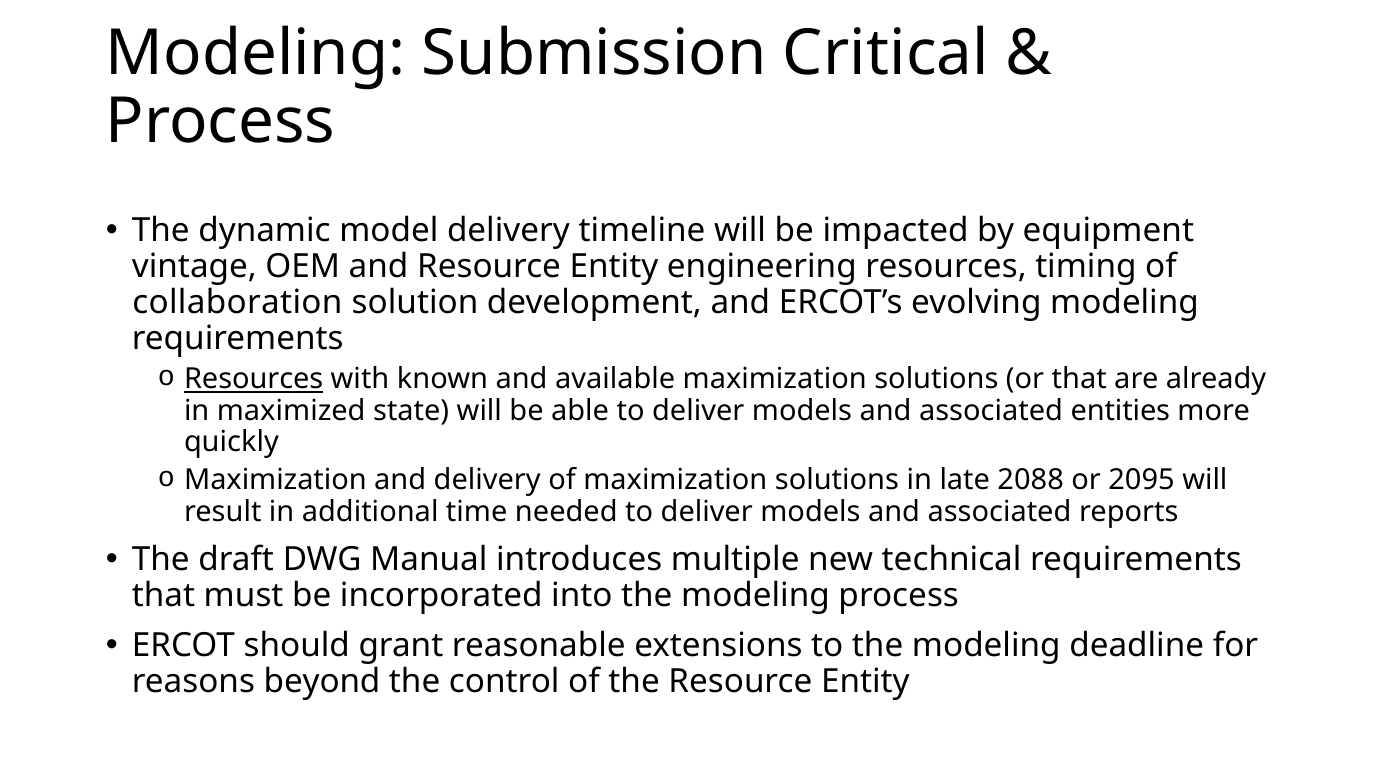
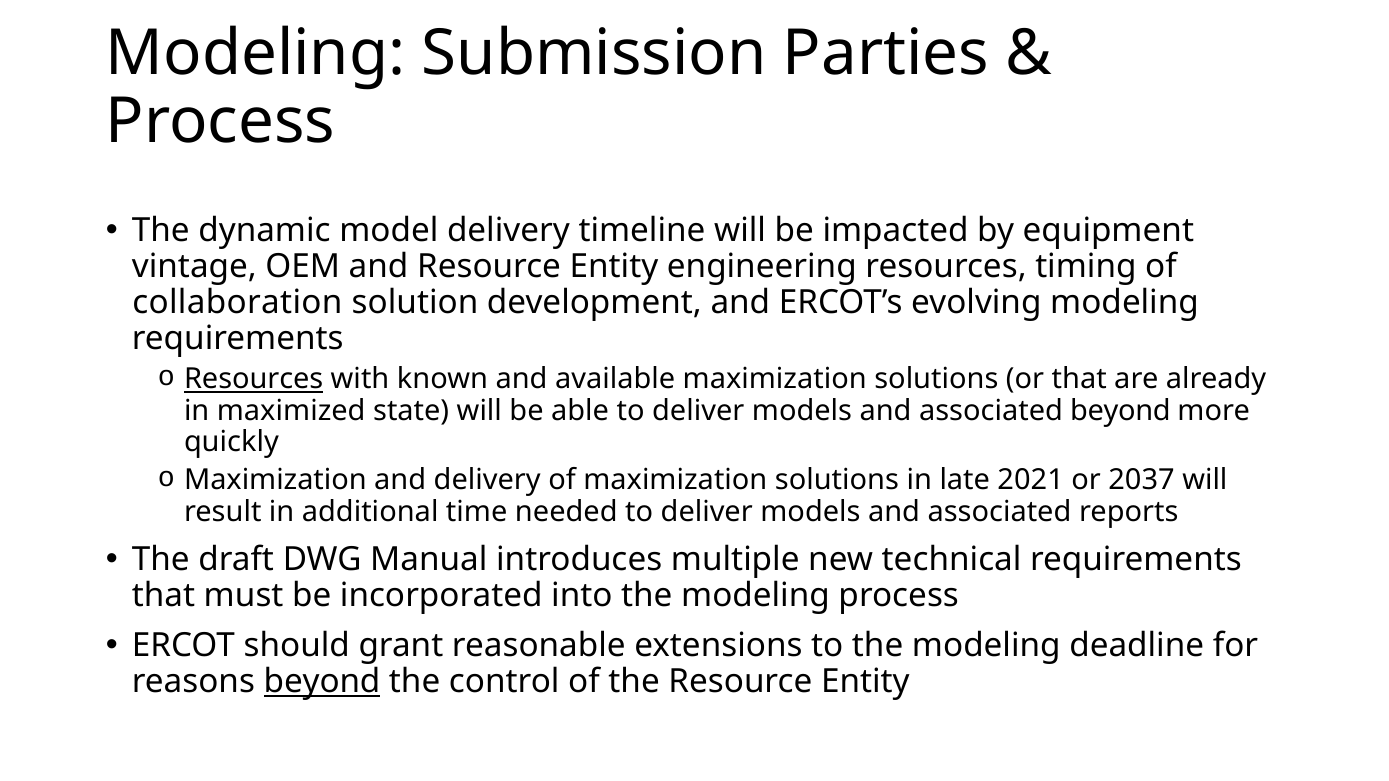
Critical: Critical -> Parties (886, 53)
associated entities: entities -> beyond (1120, 411)
2088: 2088 -> 2021 (1031, 481)
2095: 2095 -> 2037 (1142, 481)
beyond underline: none -> present (322, 682)
